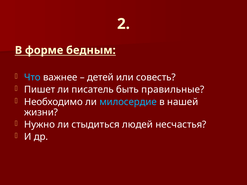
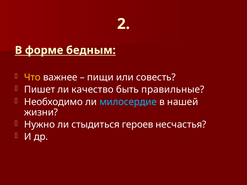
Что colour: light blue -> yellow (32, 77)
детей: детей -> пищи (100, 77)
писатель: писатель -> качество (93, 90)
людей: людей -> героев (138, 125)
